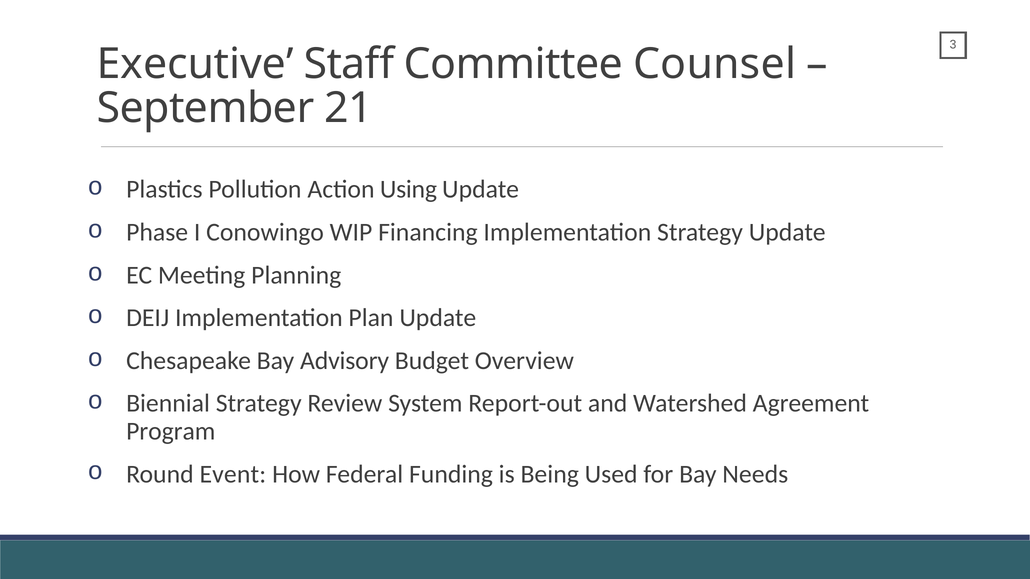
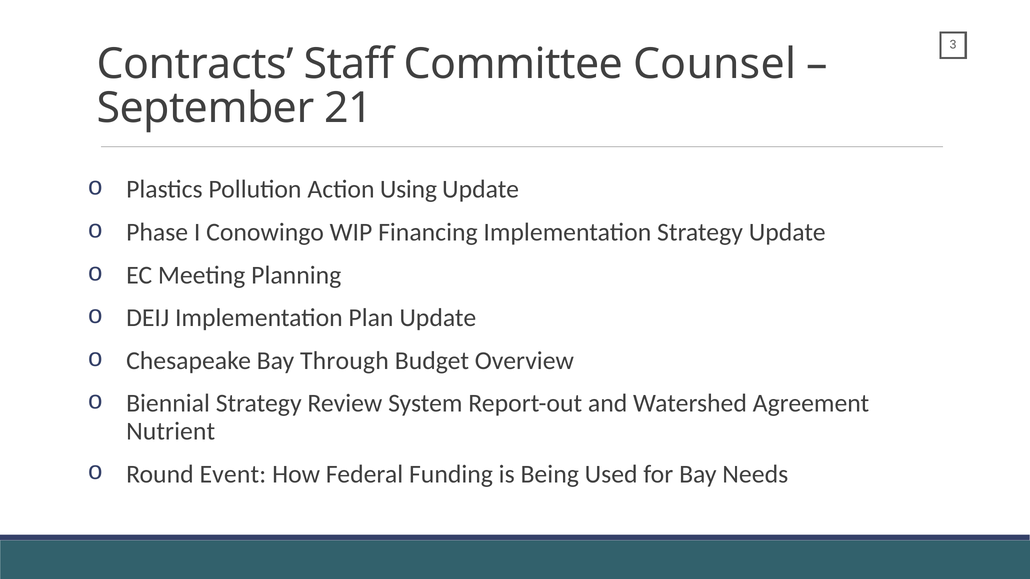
Executive: Executive -> Contracts (195, 64)
Advisory: Advisory -> Through (344, 361)
Program: Program -> Nutrient (171, 431)
